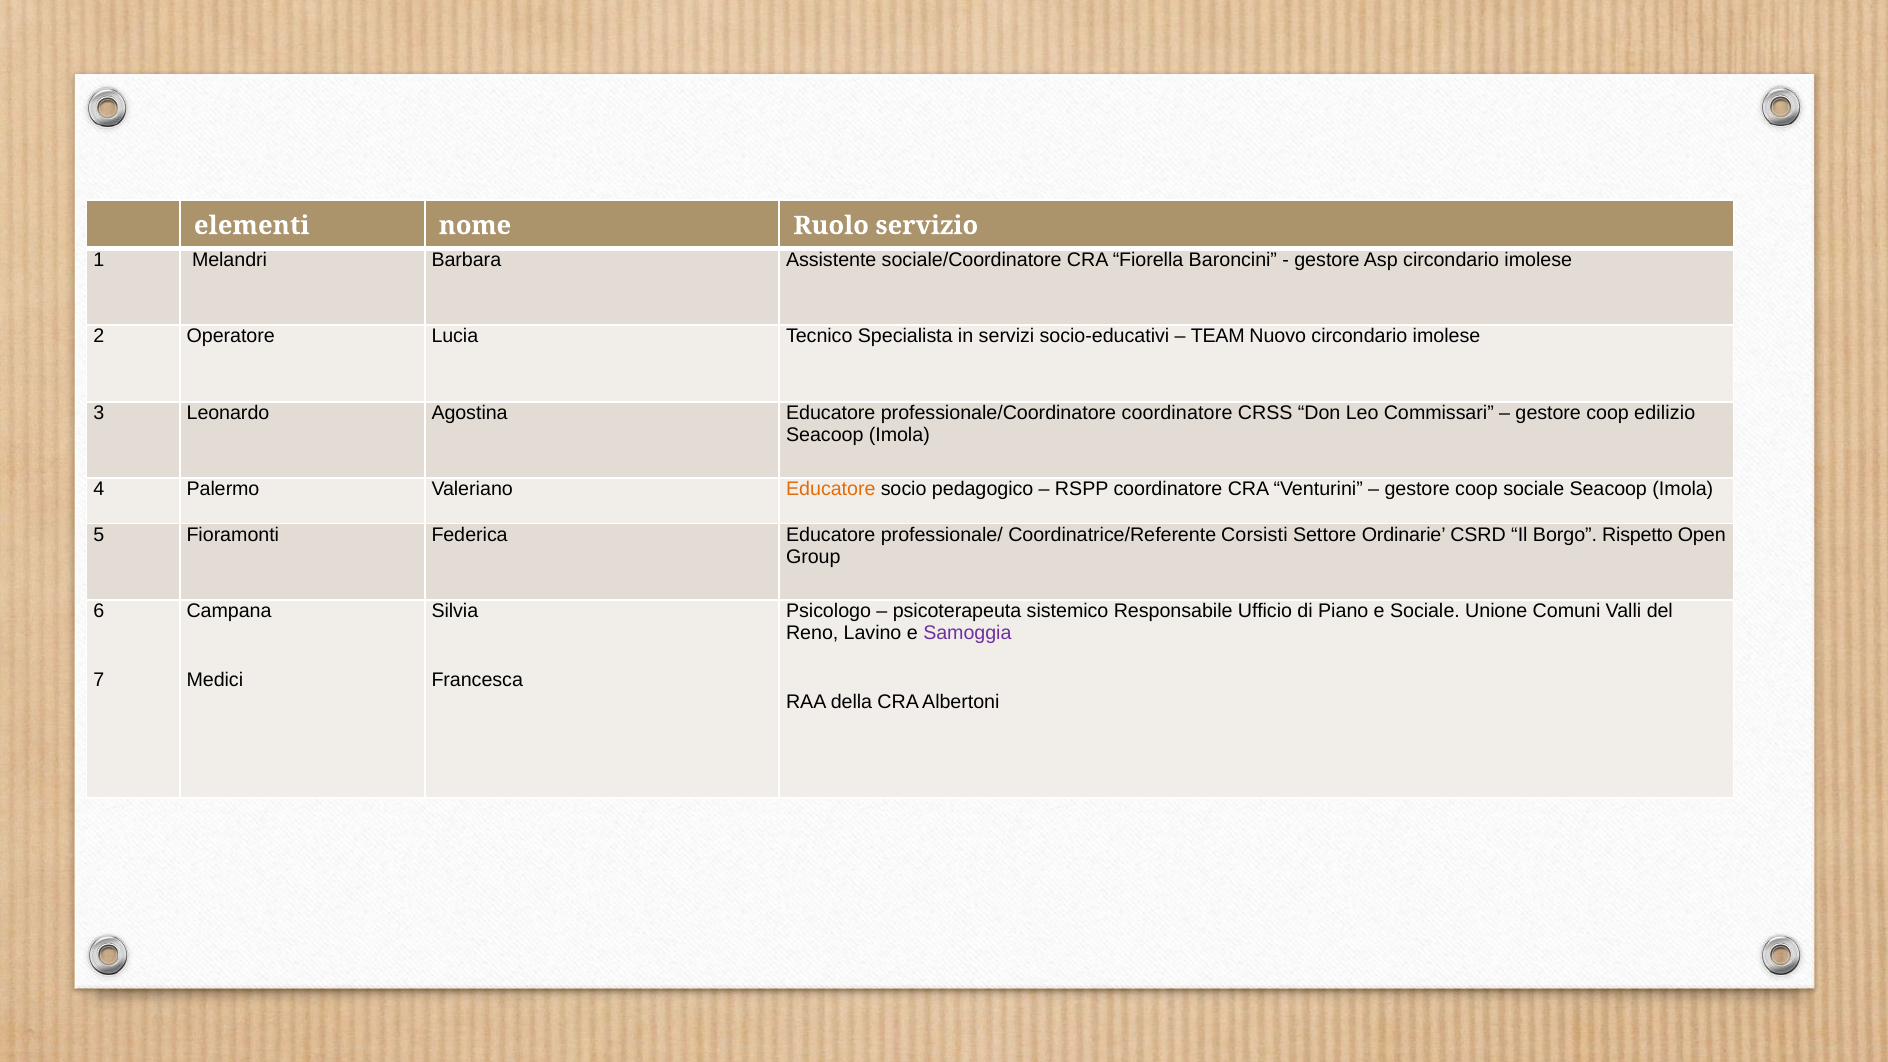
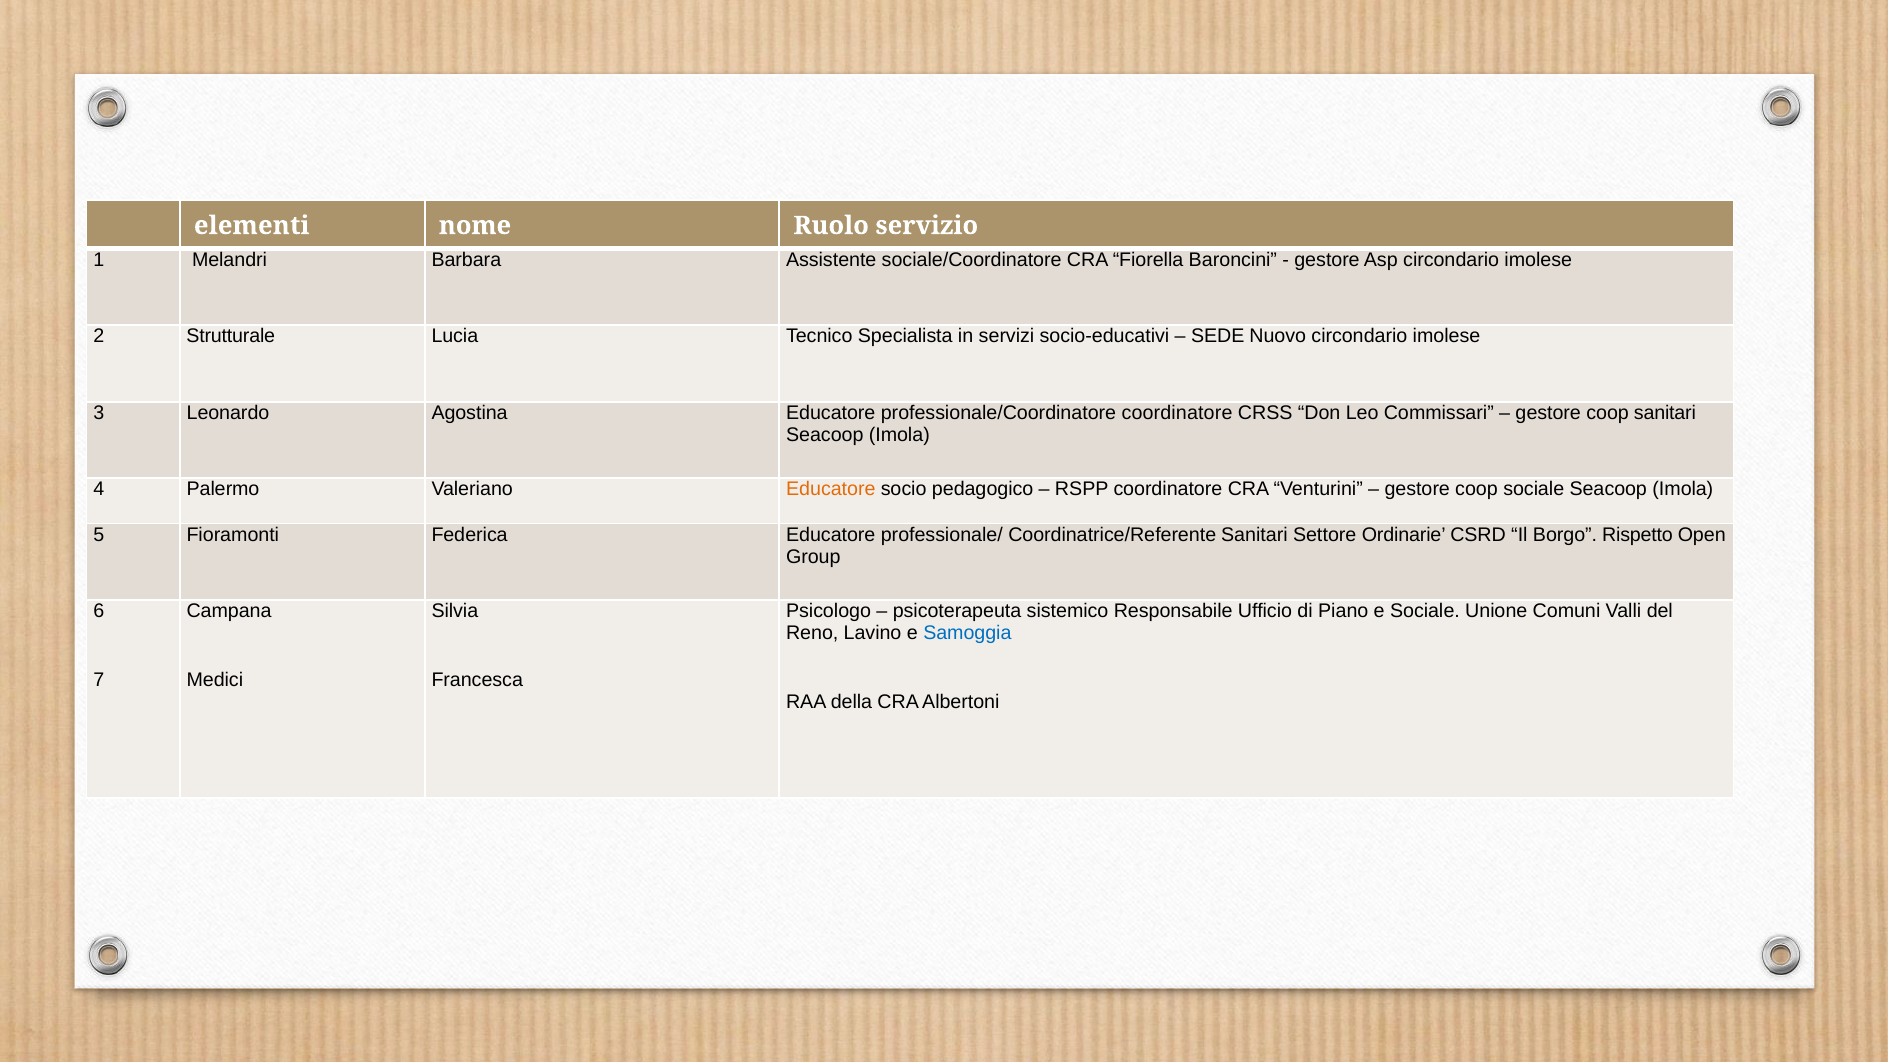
Operatore: Operatore -> Strutturale (231, 336)
TEAM: TEAM -> SEDE (1218, 336)
coop edilizio: edilizio -> sanitari (1665, 413)
Coordinatrice/Referente Corsisti: Corsisti -> Sanitari (1254, 535)
Samoggia colour: purple -> blue (967, 633)
